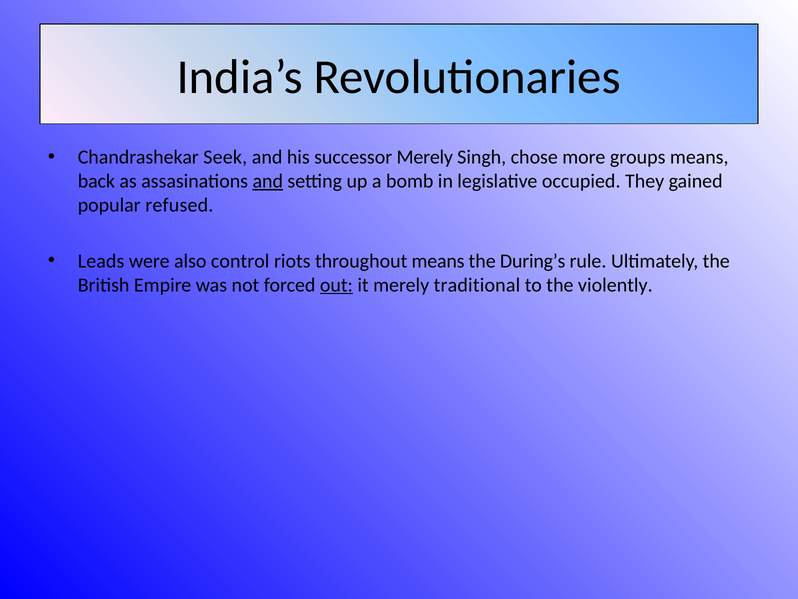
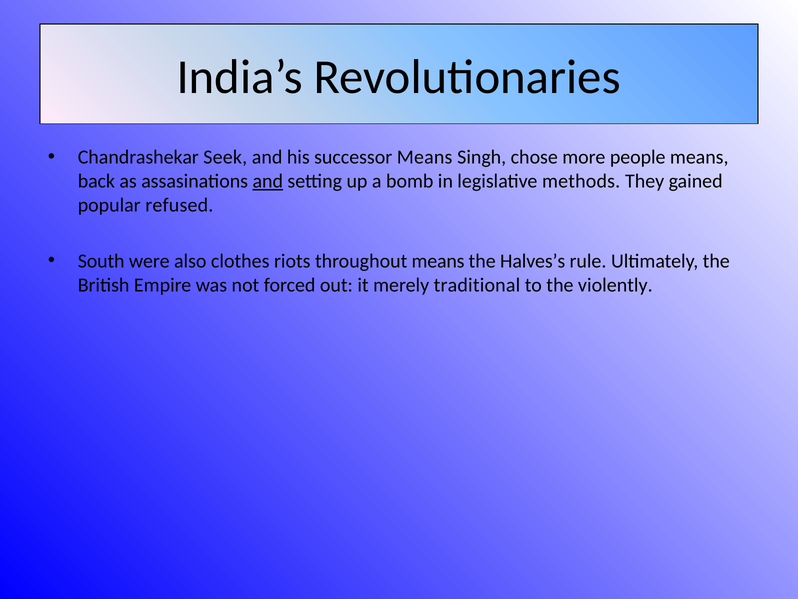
successor Merely: Merely -> Means (425, 157)
groups: groups -> people (638, 157)
occupied: occupied -> methods (581, 181)
Leads: Leads -> South (101, 261)
control: control -> clothes (240, 261)
During’s: During’s -> Halves’s (533, 261)
out underline: present -> none (336, 285)
